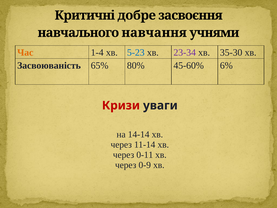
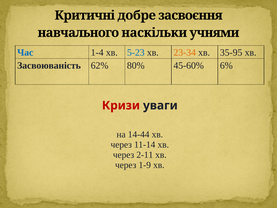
навчання: навчання -> наскільки (154, 33)
Час colour: orange -> blue (25, 52)
23-34 colour: purple -> orange (185, 52)
35-30: 35-30 -> 35-95 (231, 52)
65%: 65% -> 62% (100, 65)
14-14: 14-14 -> 14-44 (139, 134)
0-11: 0-11 -> 2-11 (145, 155)
0-9: 0-9 -> 1-9 (145, 165)
